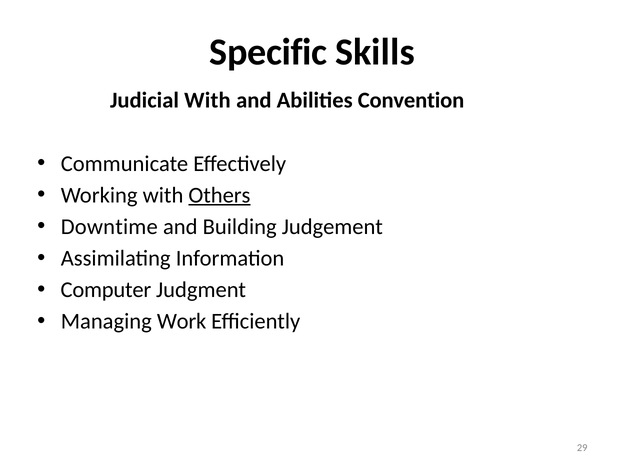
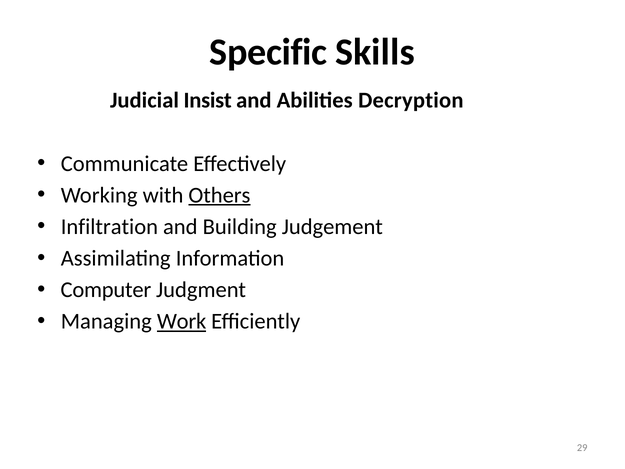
Judicial With: With -> Insist (208, 100)
Convention: Convention -> Decryption (411, 100)
Downtime: Downtime -> Infiltration (109, 227)
Work underline: none -> present (182, 321)
